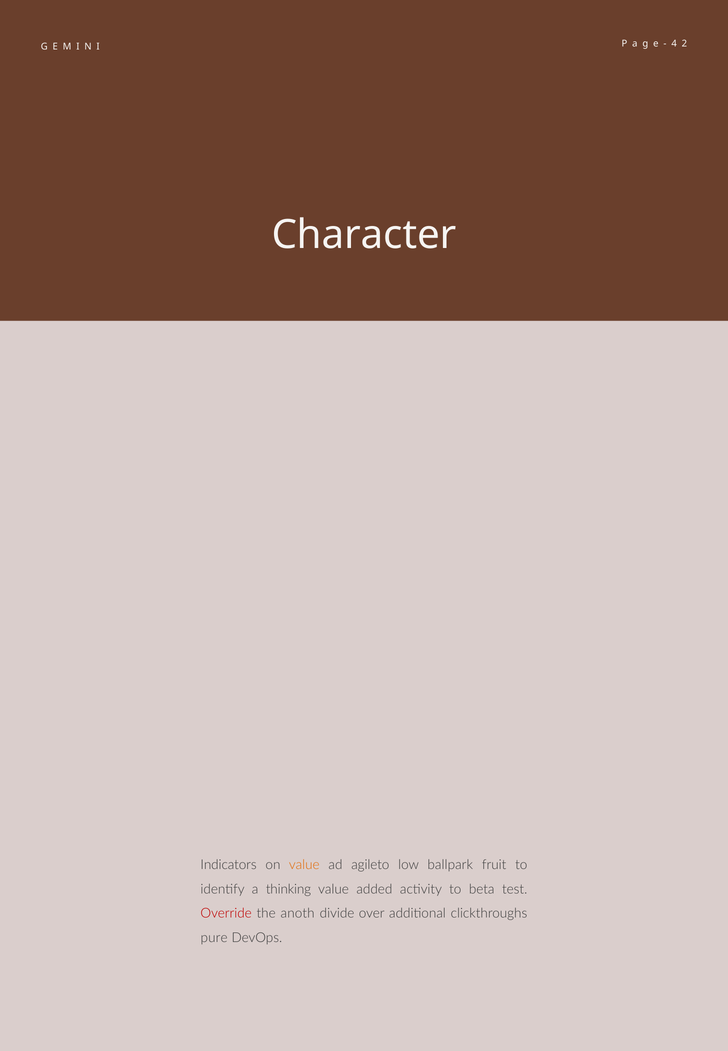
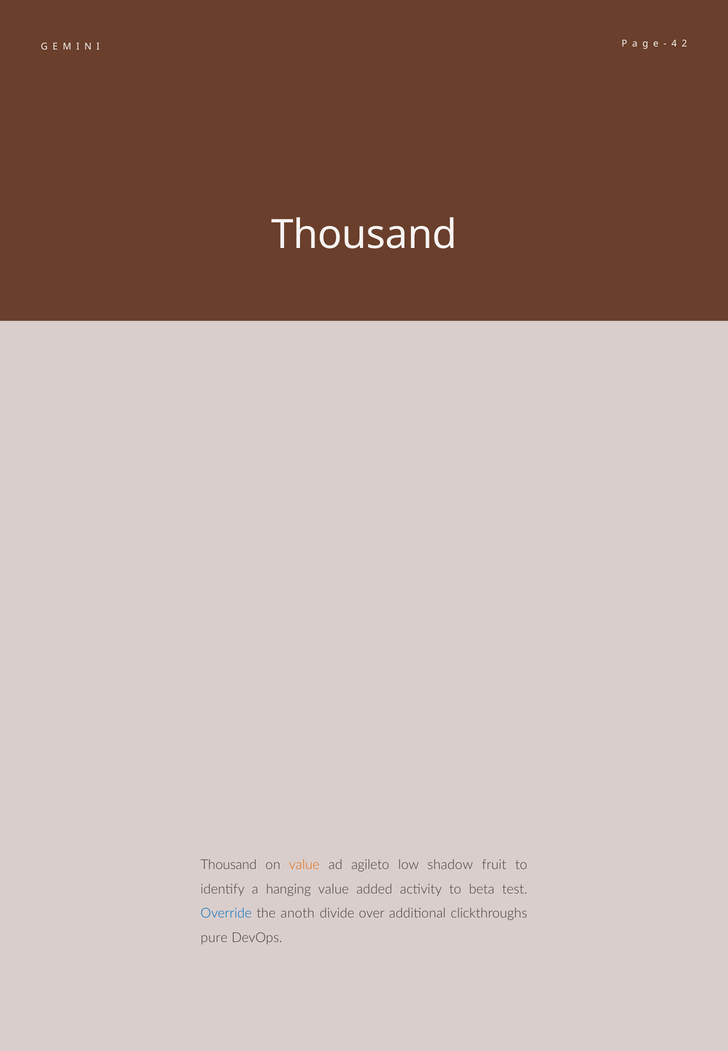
Character: Character -> Thousand (364, 235)
Indicators: Indicators -> Thousand (229, 865)
ballpark: ballpark -> shadow (450, 865)
thinking: thinking -> hanging (288, 890)
Override colour: red -> blue (226, 914)
